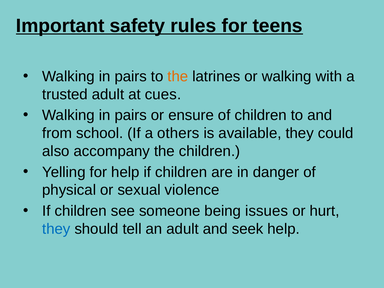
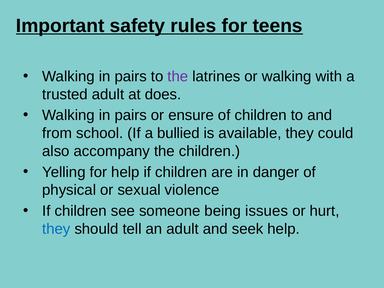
the colour: orange -> purple (178, 76)
cues: cues -> does (163, 94)
others: others -> bullied (178, 133)
